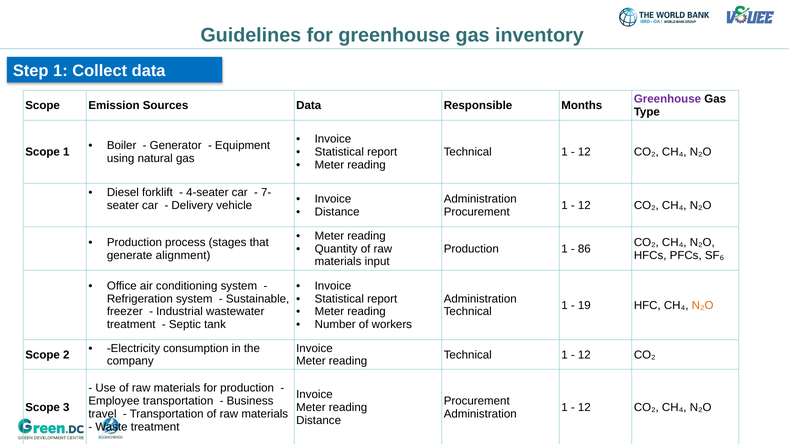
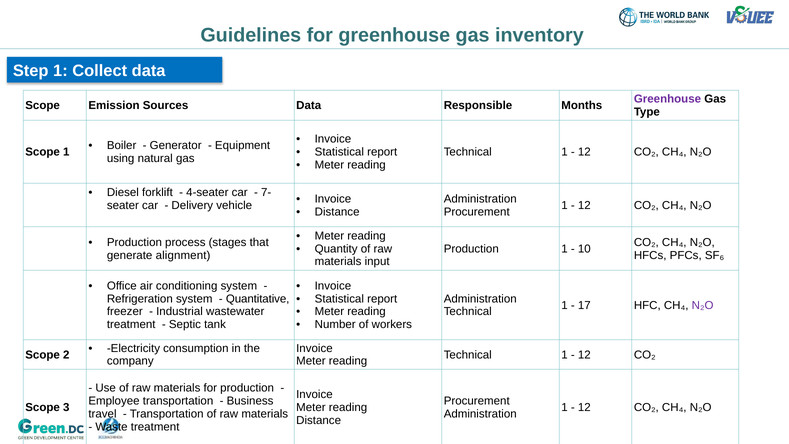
86: 86 -> 10 (584, 249)
Sustainable: Sustainable -> Quantitative (258, 299)
19: 19 -> 17 (584, 305)
N₂O colour: orange -> purple (703, 305)
